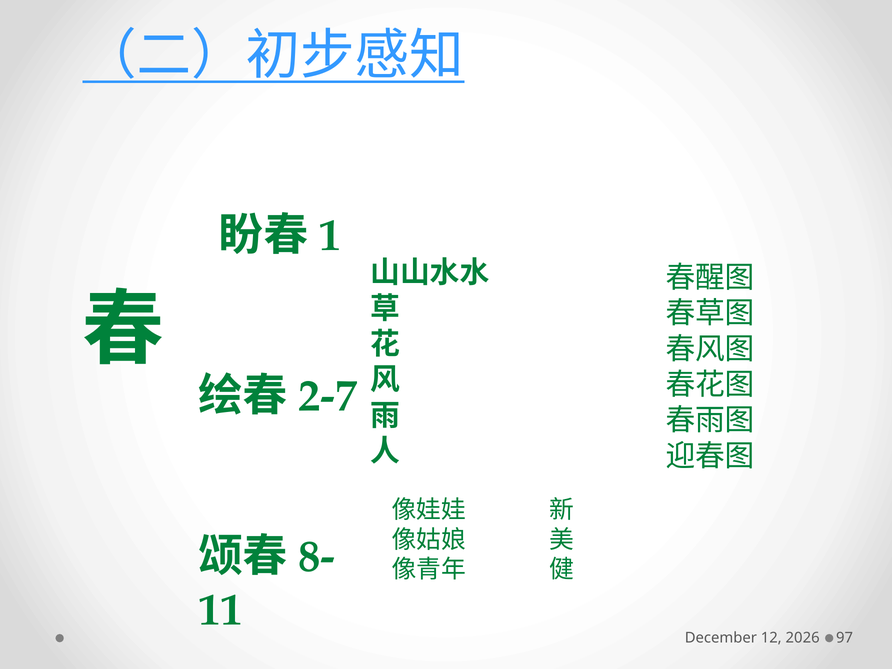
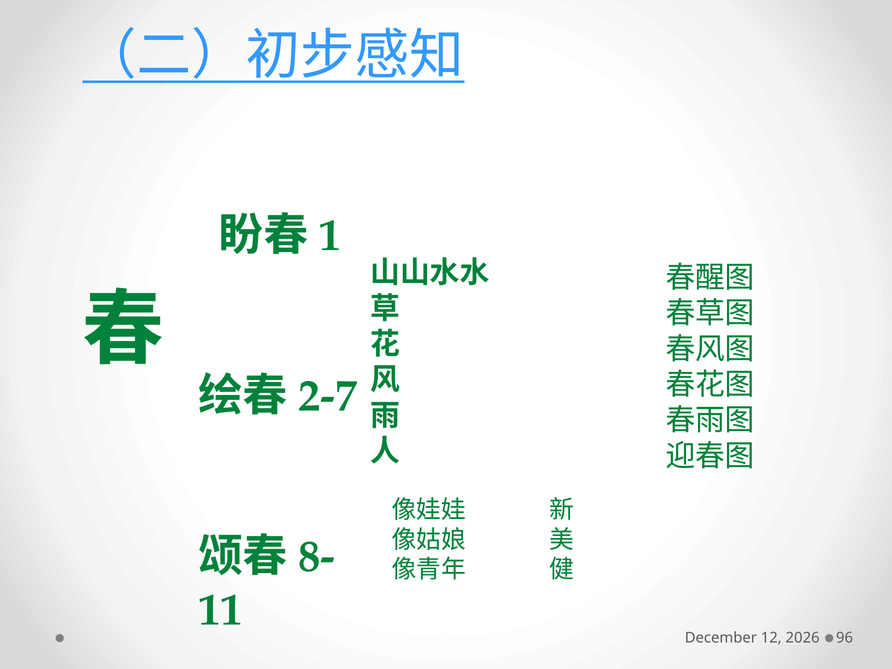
97: 97 -> 96 (845, 638)
